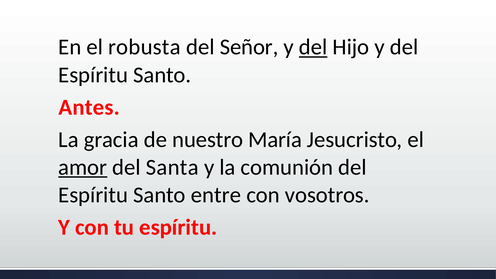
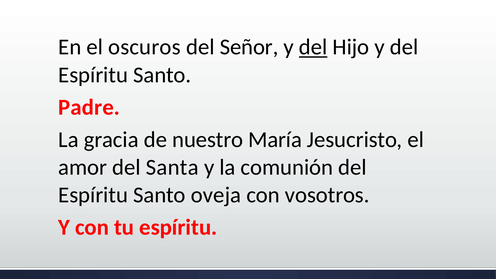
robusta: robusta -> oscuros (144, 47)
Antes: Antes -> Padre (89, 107)
amor underline: present -> none (83, 167)
entre: entre -> oveja (216, 195)
